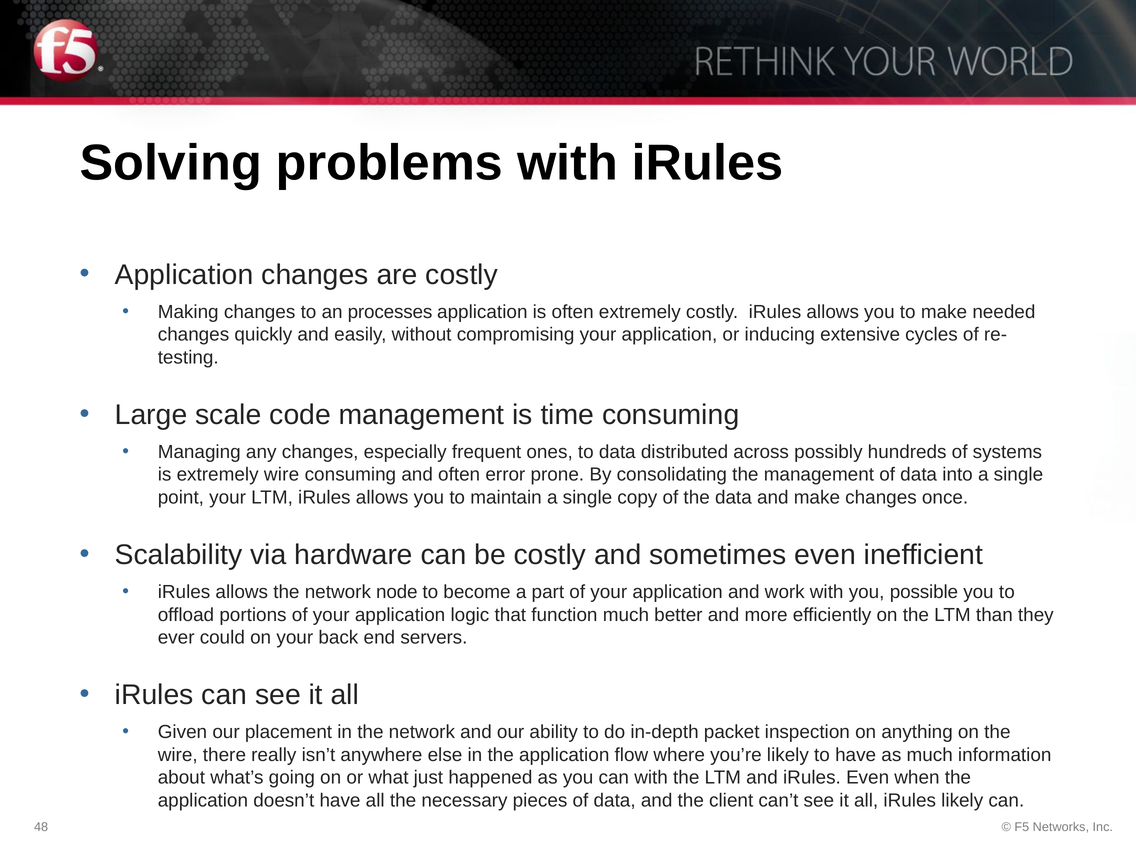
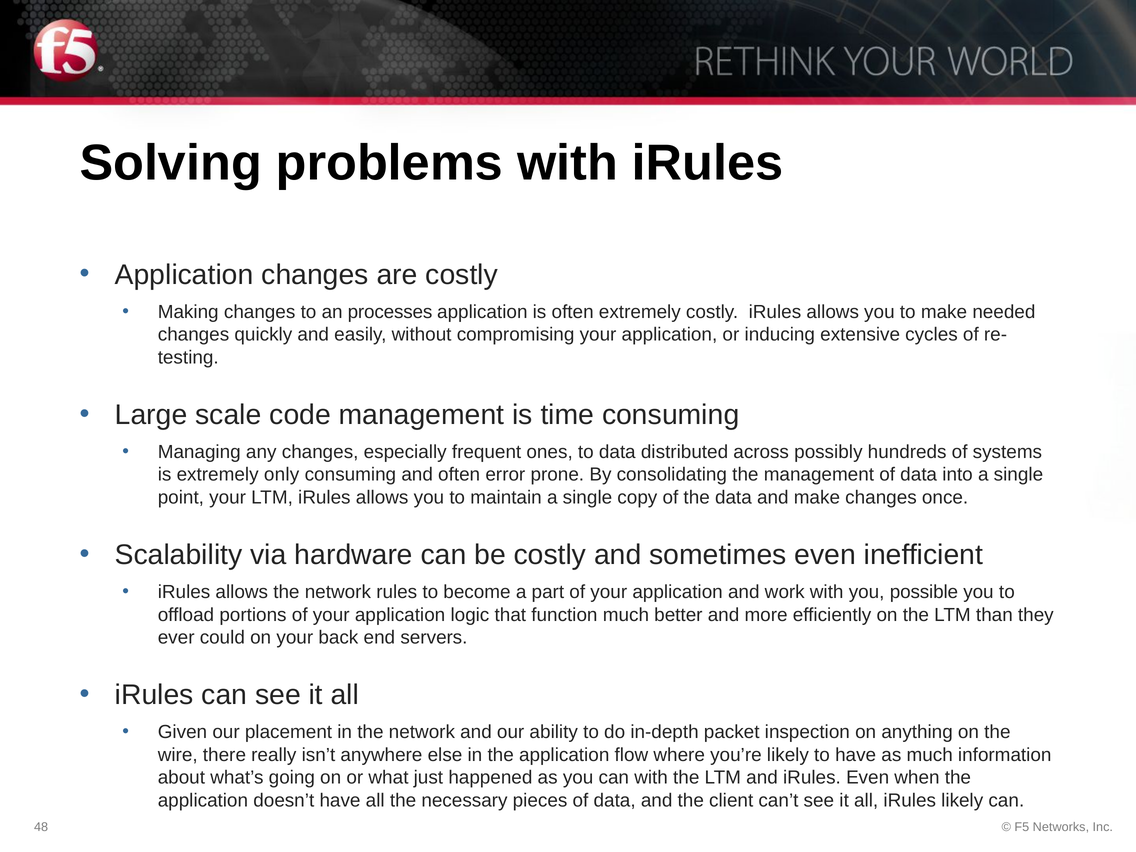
extremely wire: wire -> only (282, 475)
node: node -> rules (397, 592)
